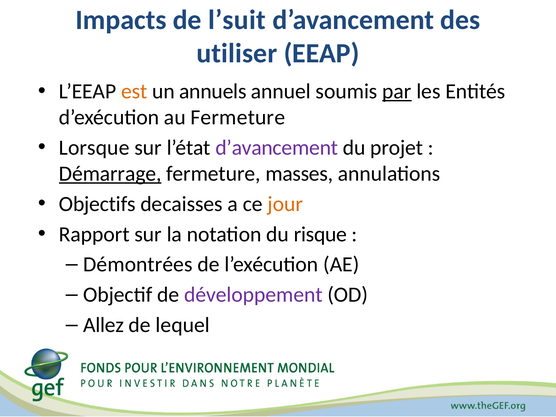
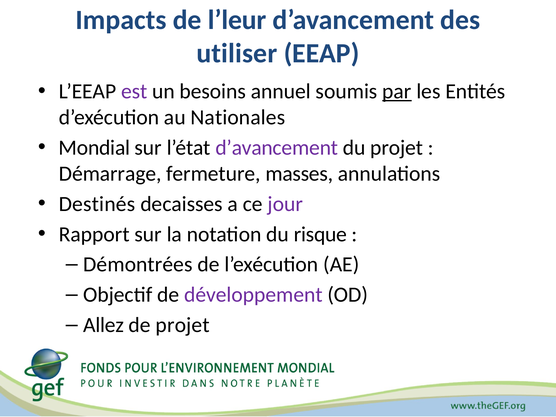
l’suit: l’suit -> l’leur (237, 20)
est colour: orange -> purple (134, 91)
annuels: annuels -> besoins (213, 91)
au Fermeture: Fermeture -> Nationales (238, 117)
Lorsque: Lorsque -> Mondial (94, 148)
Démarrage underline: present -> none (110, 174)
Objectifs: Objectifs -> Destinés (97, 204)
jour colour: orange -> purple (285, 204)
de lequel: lequel -> projet (183, 325)
